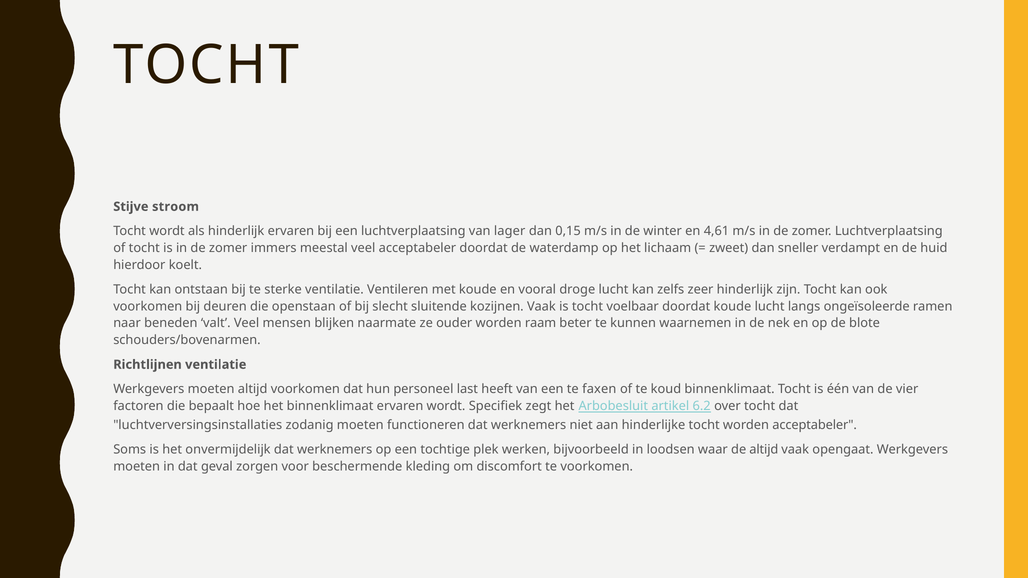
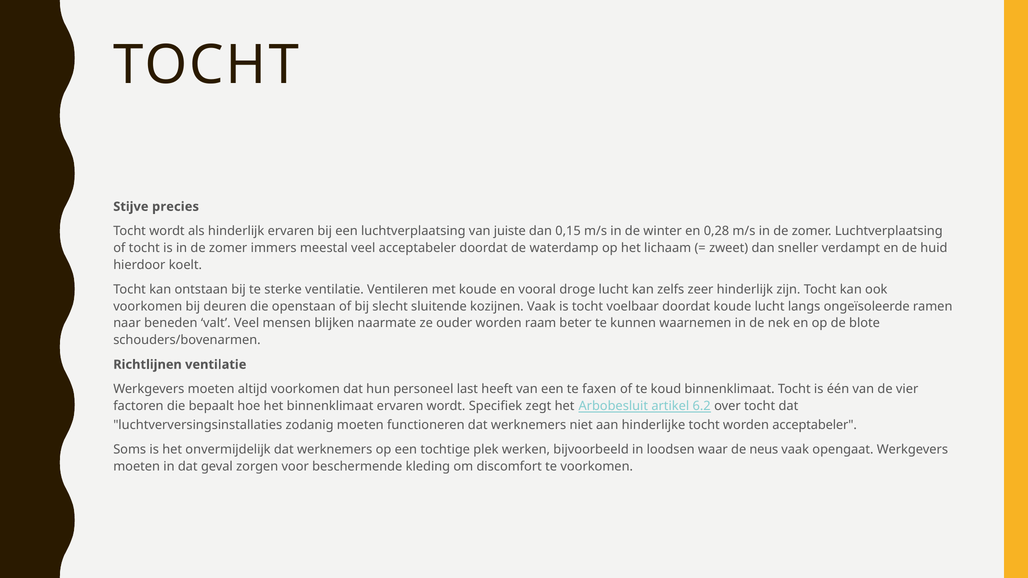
stroom: stroom -> precies (176, 207)
lager: lager -> juiste (510, 231)
4,61: 4,61 -> 0,28 (716, 231)
de altijd: altijd -> neus (764, 450)
